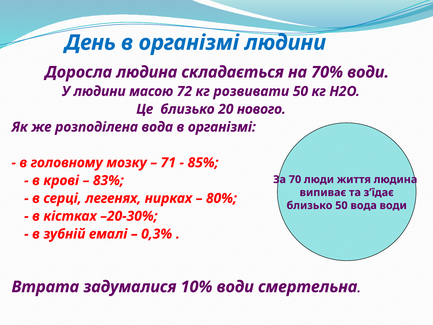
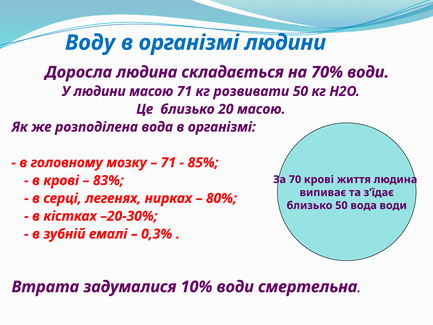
День: День -> Воду (90, 43)
масою 72: 72 -> 71 (184, 91)
20 нового: нового -> масою (261, 109)
70 люди: люди -> крові (319, 179)
